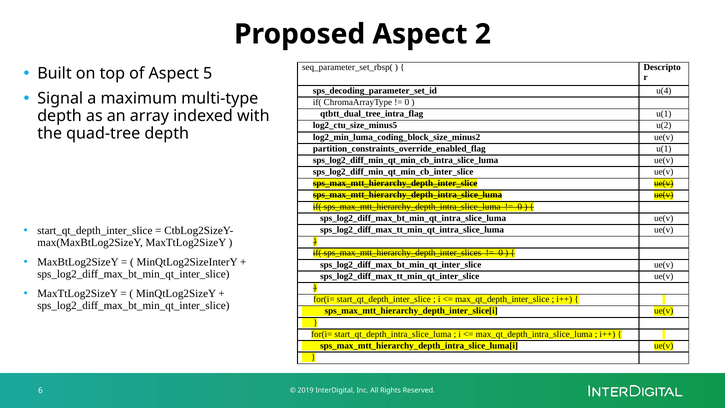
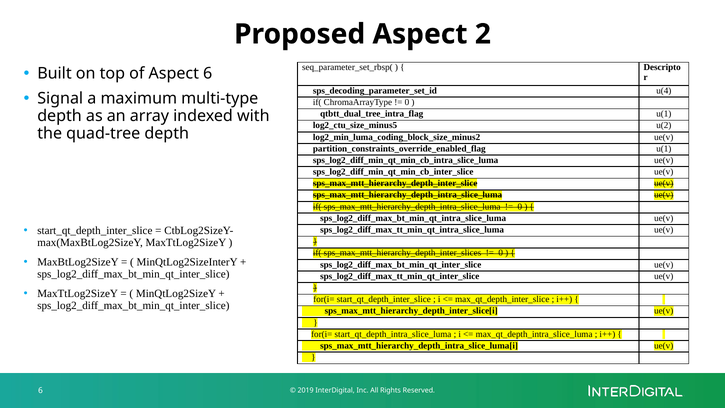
Aspect 5: 5 -> 6 (208, 74)
